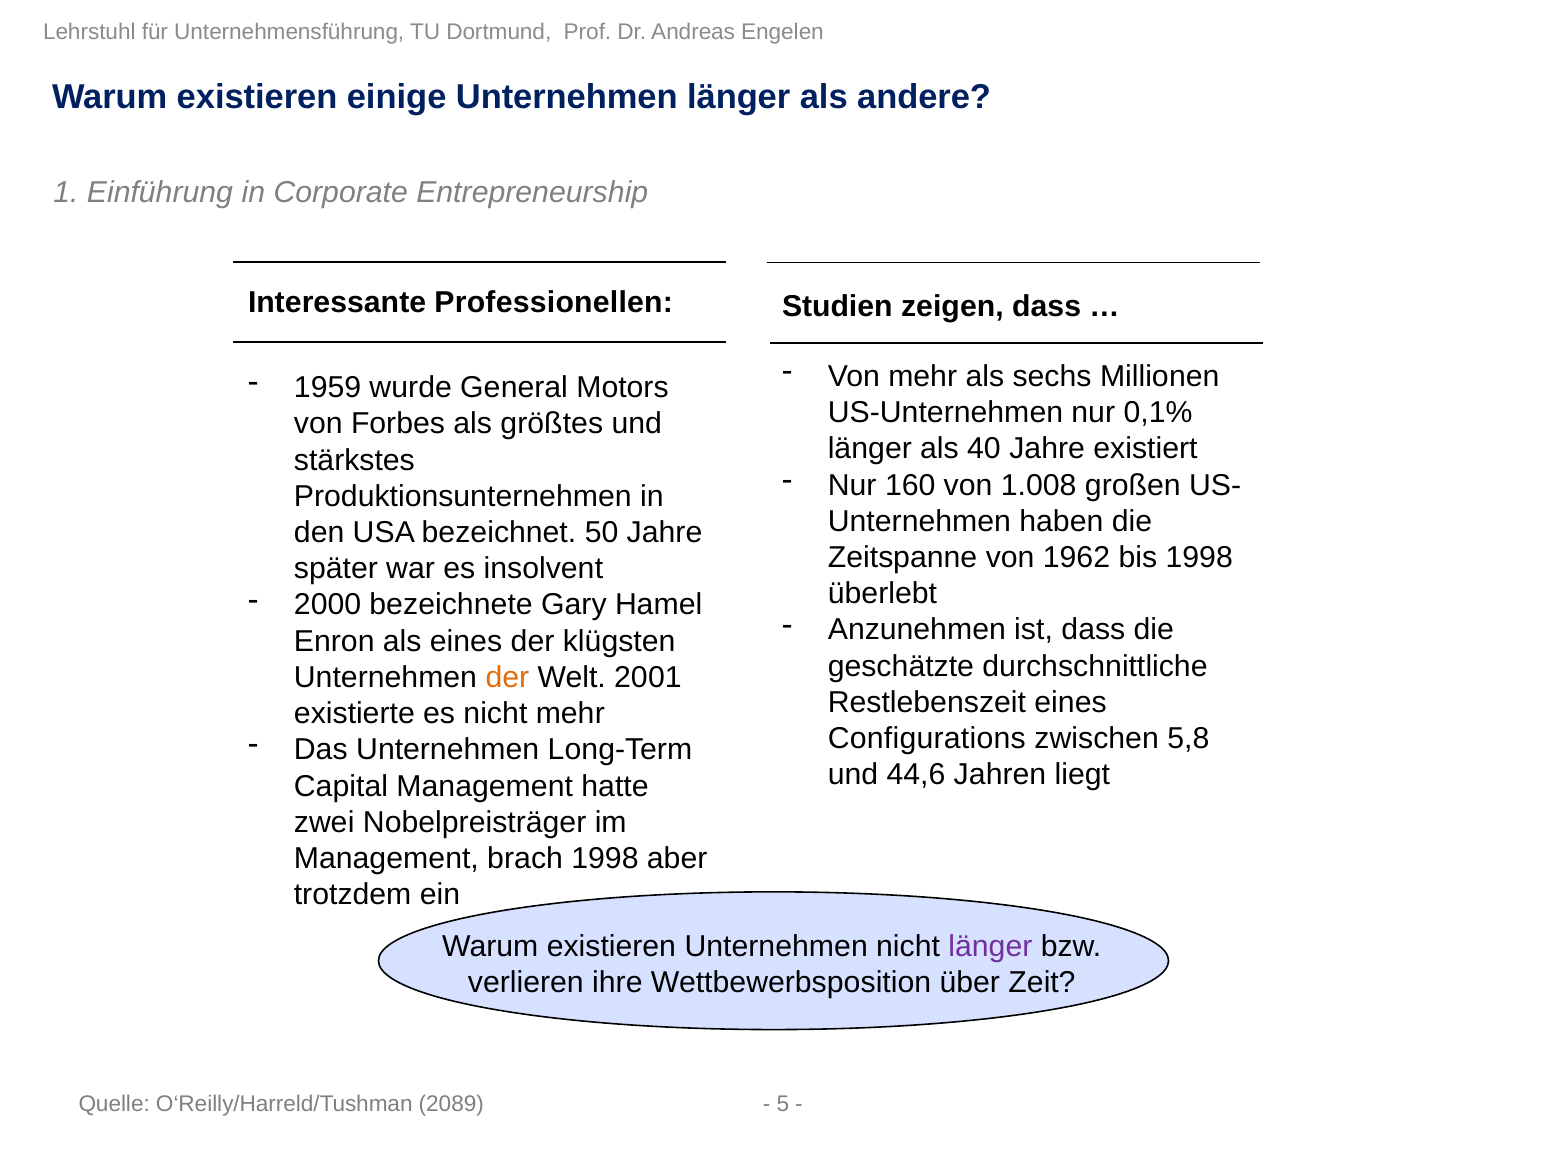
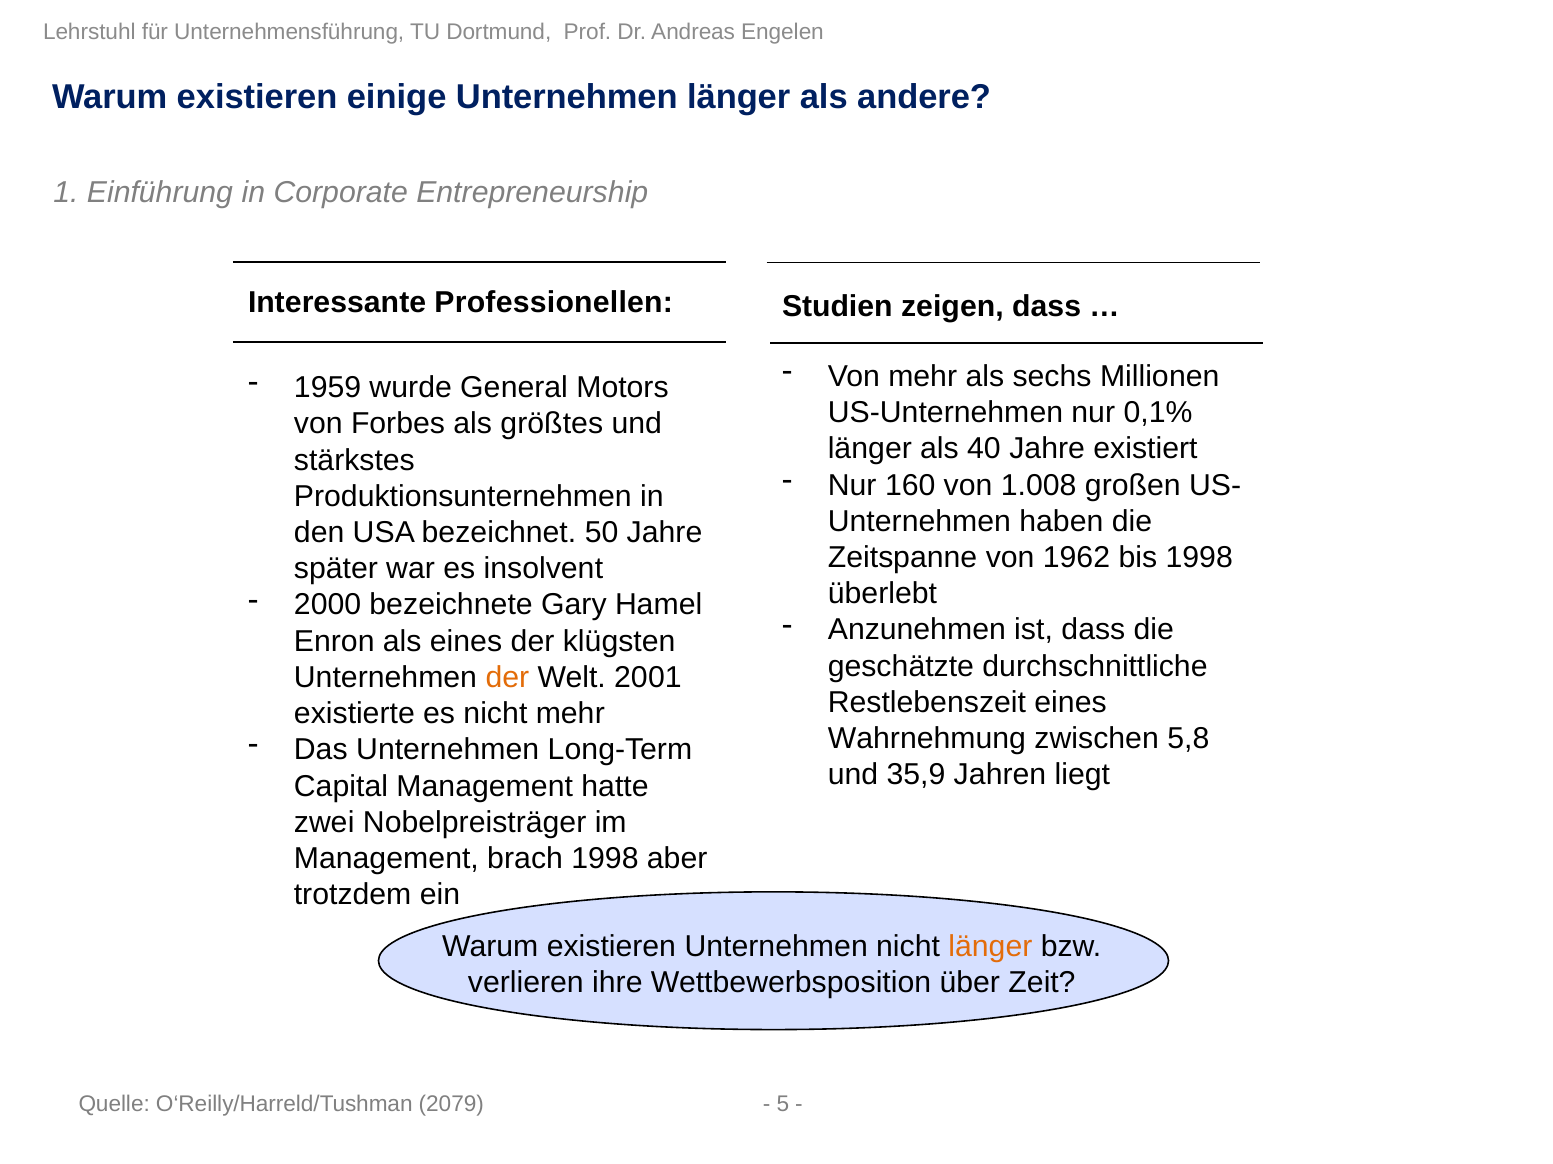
Configurations: Configurations -> Wahrnehmung (927, 739)
44,6: 44,6 -> 35,9 (916, 775)
länger colour: purple -> orange (990, 947)
2089: 2089 -> 2079 (451, 1105)
